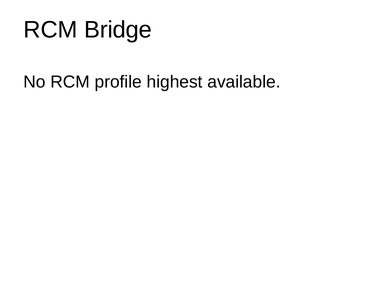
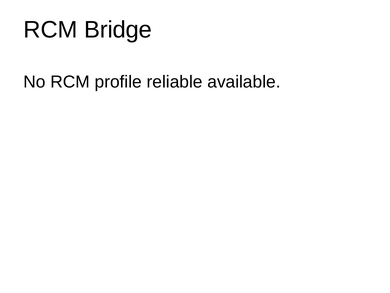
highest: highest -> reliable (175, 82)
